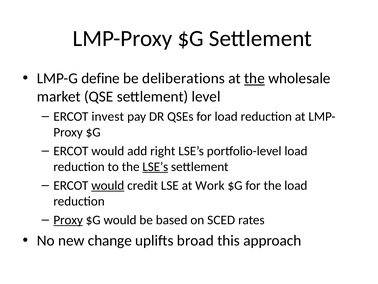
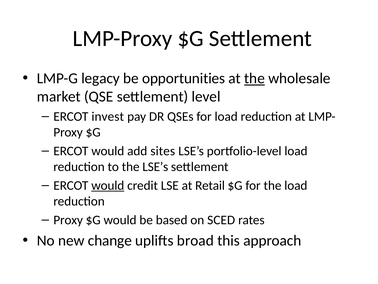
define: define -> legacy (101, 78)
deliberations: deliberations -> opportunities (184, 78)
right: right -> sites (163, 151)
LSE’s underline: present -> none (155, 167)
Work: Work -> Retail (210, 185)
Proxy underline: present -> none (68, 220)
